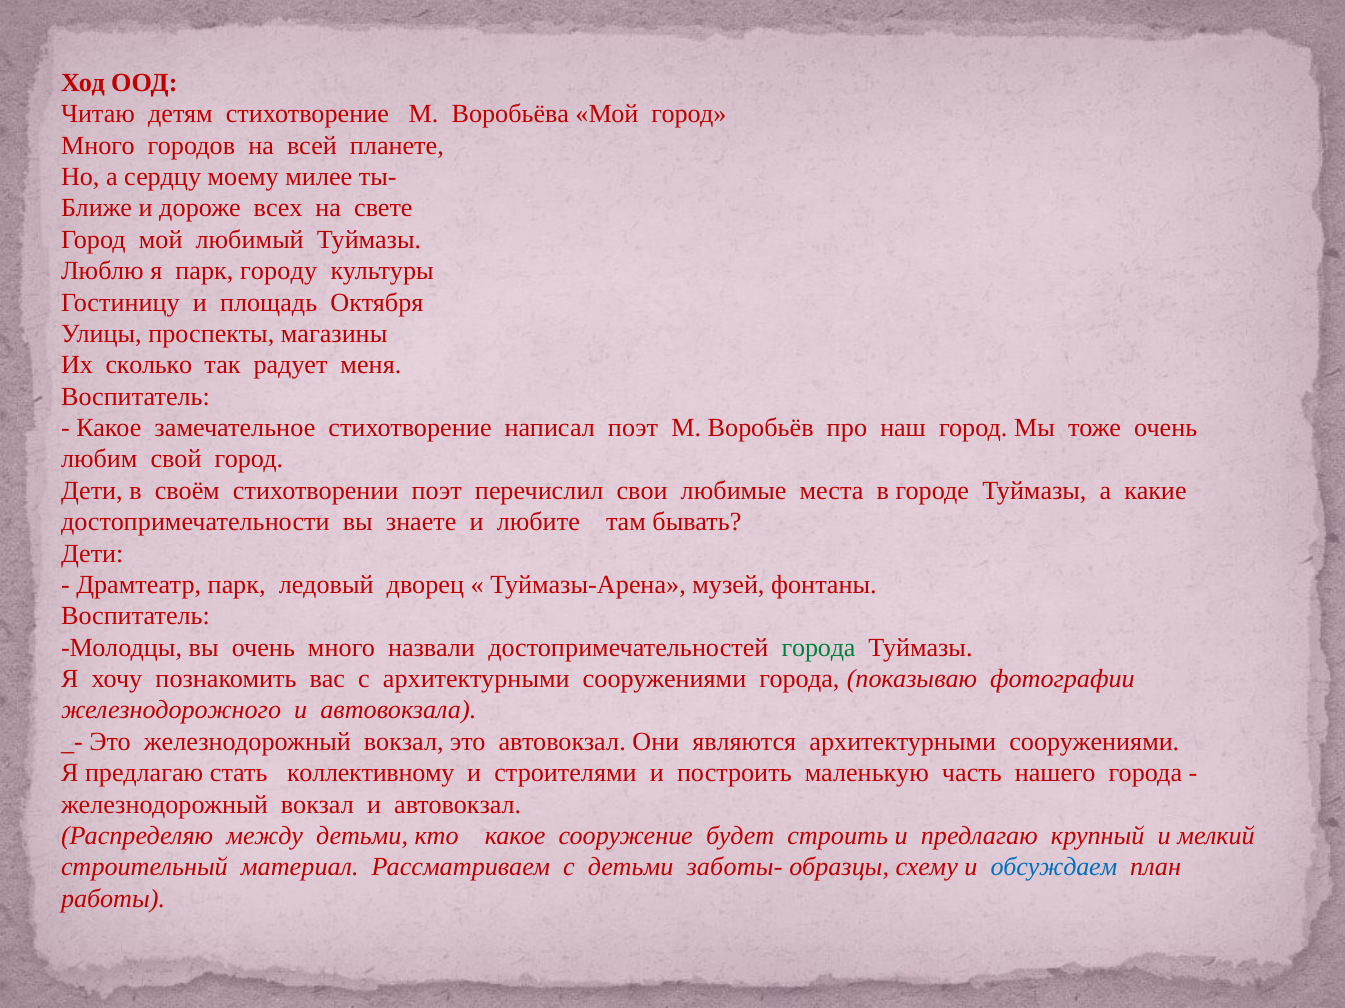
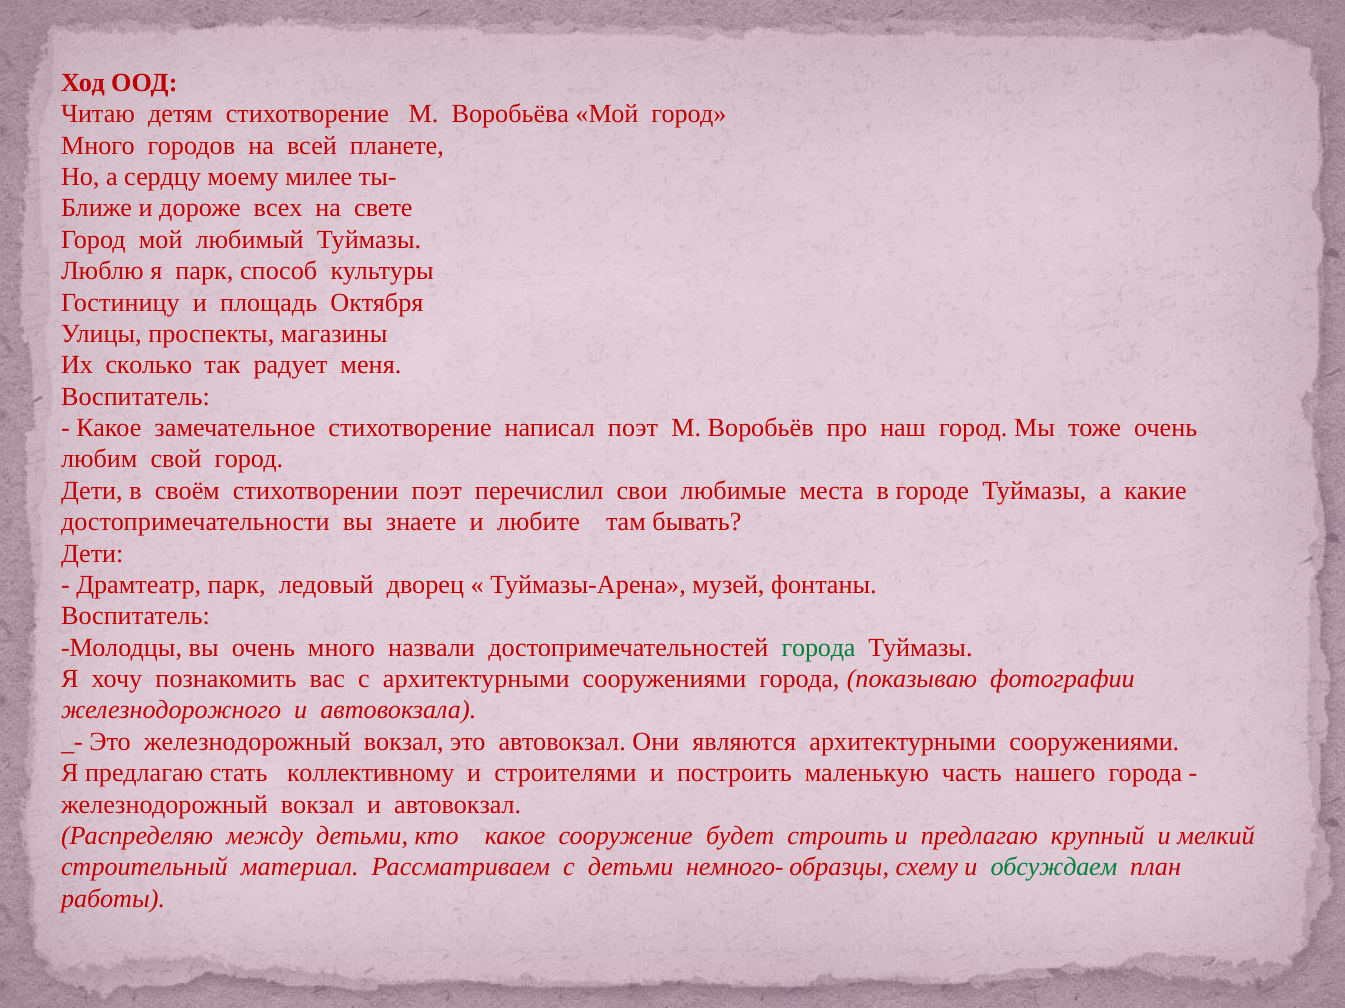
городу: городу -> способ (279, 271)
заботы-: заботы- -> немного- (735, 868)
обсуждаем colour: blue -> green (1054, 868)
